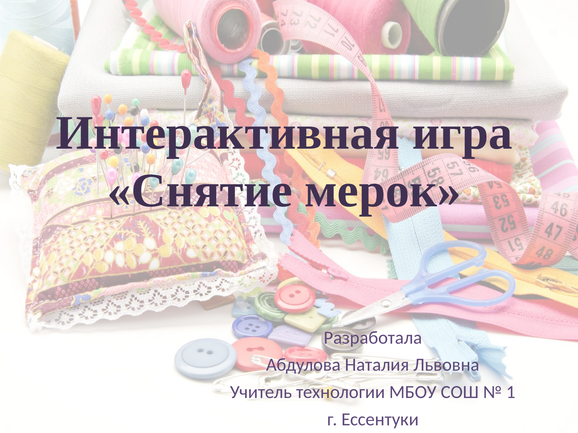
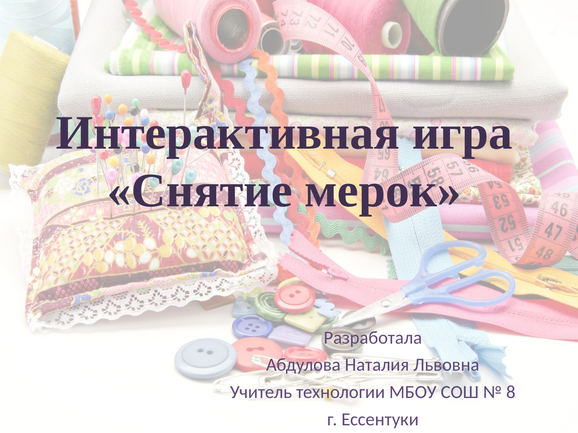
1: 1 -> 8 (511, 393)
